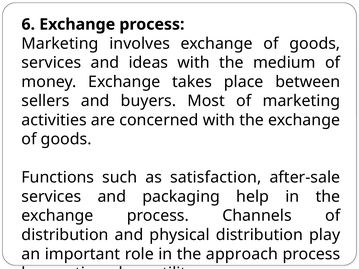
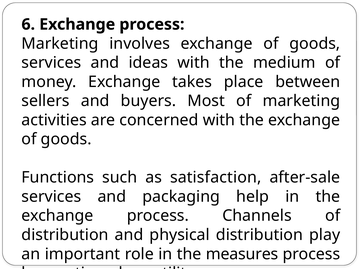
approach: approach -> measures (242, 254)
